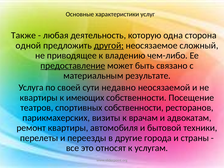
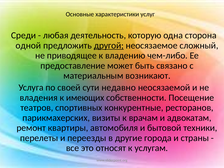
Также: Также -> Среди (24, 35)
предоставление underline: present -> none (73, 66)
результате: результате -> возникают (148, 76)
квартиры: квартиры -> владения (39, 98)
спортивных собственности: собственности -> конкурентные (134, 108)
